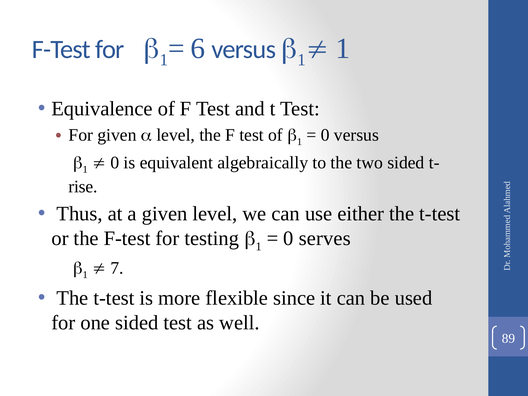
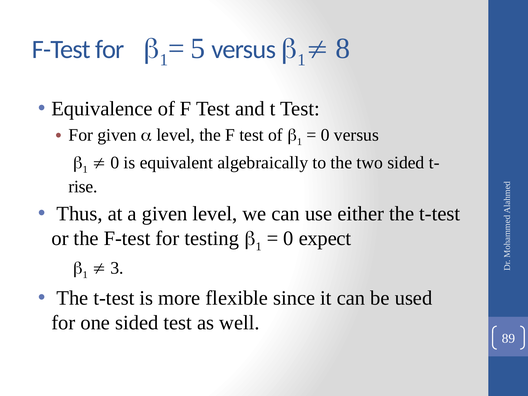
6: 6 -> 5 (198, 48)
1: 1 -> 8 (343, 48)
serves: serves -> expect (325, 238)
7: 7 -> 3 (117, 268)
